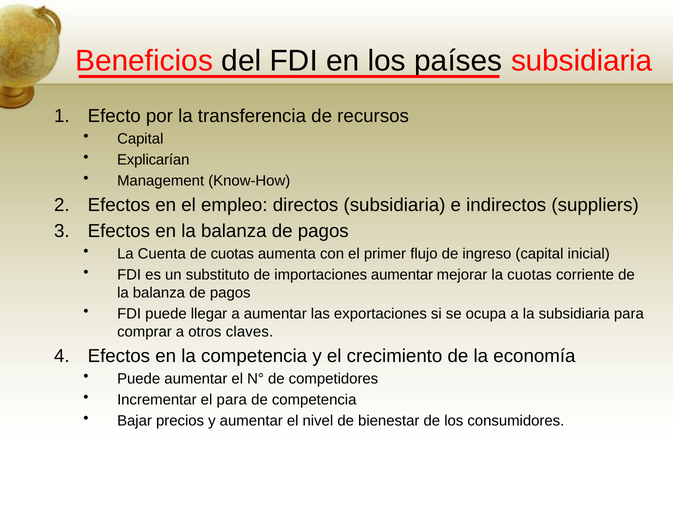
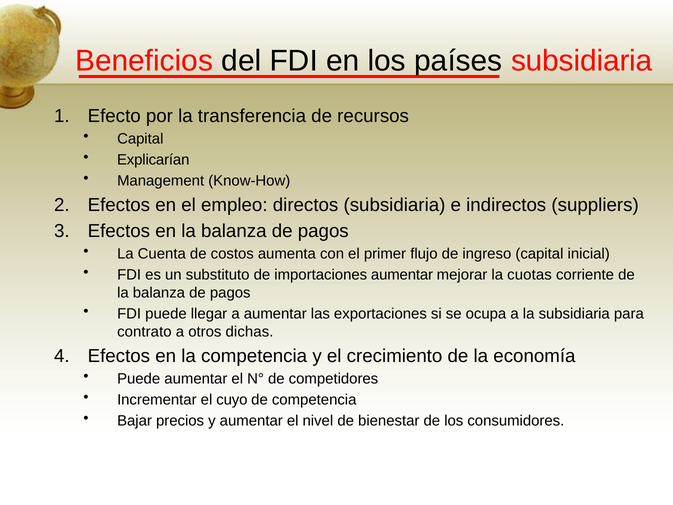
de cuotas: cuotas -> costos (232, 254)
comprar: comprar -> contrato (144, 332)
claves: claves -> dichas (250, 332)
el para: para -> cuyo (232, 400)
